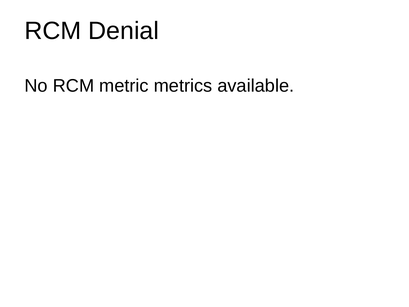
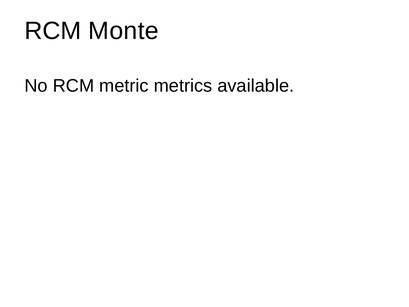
Denial: Denial -> Monte (124, 31)
